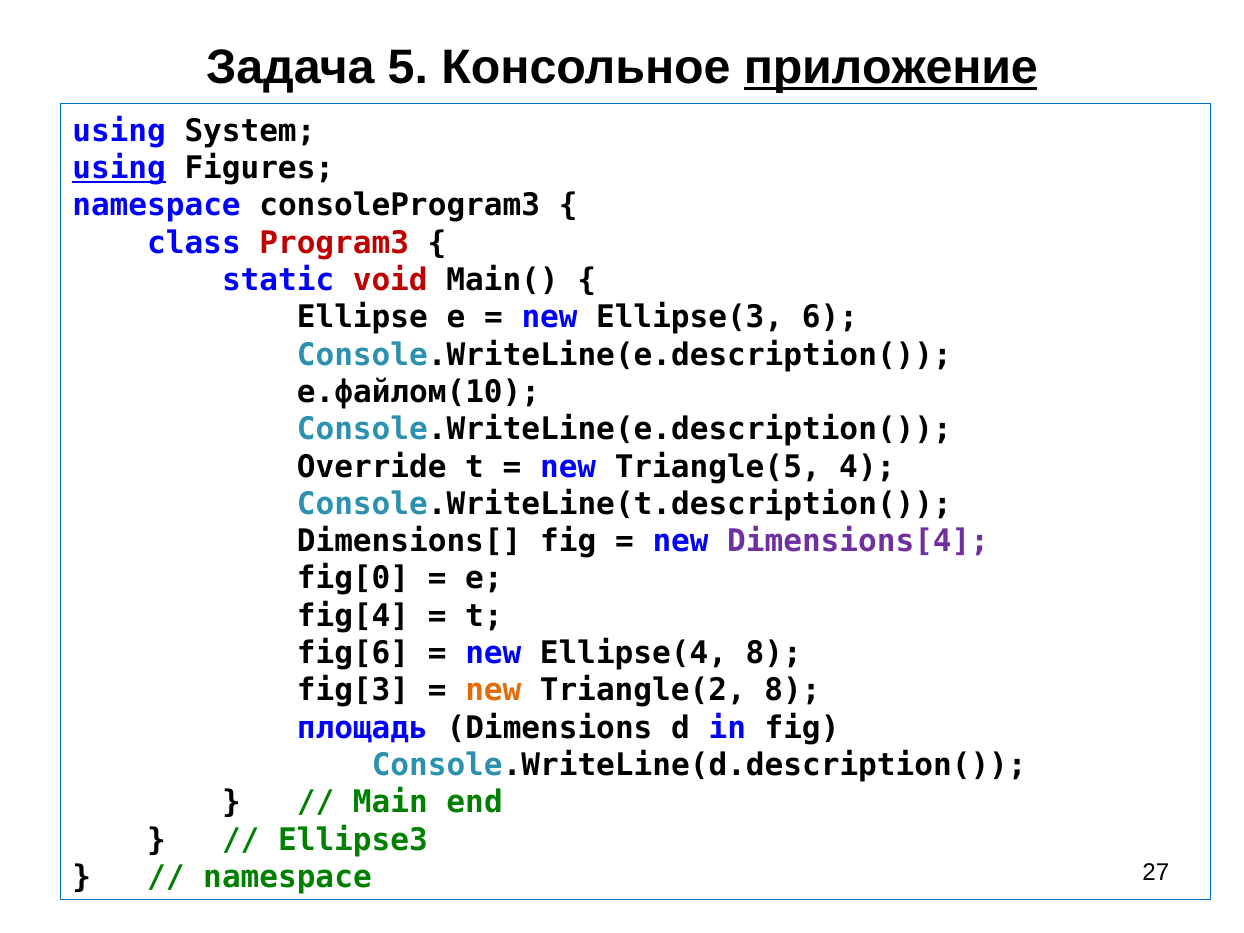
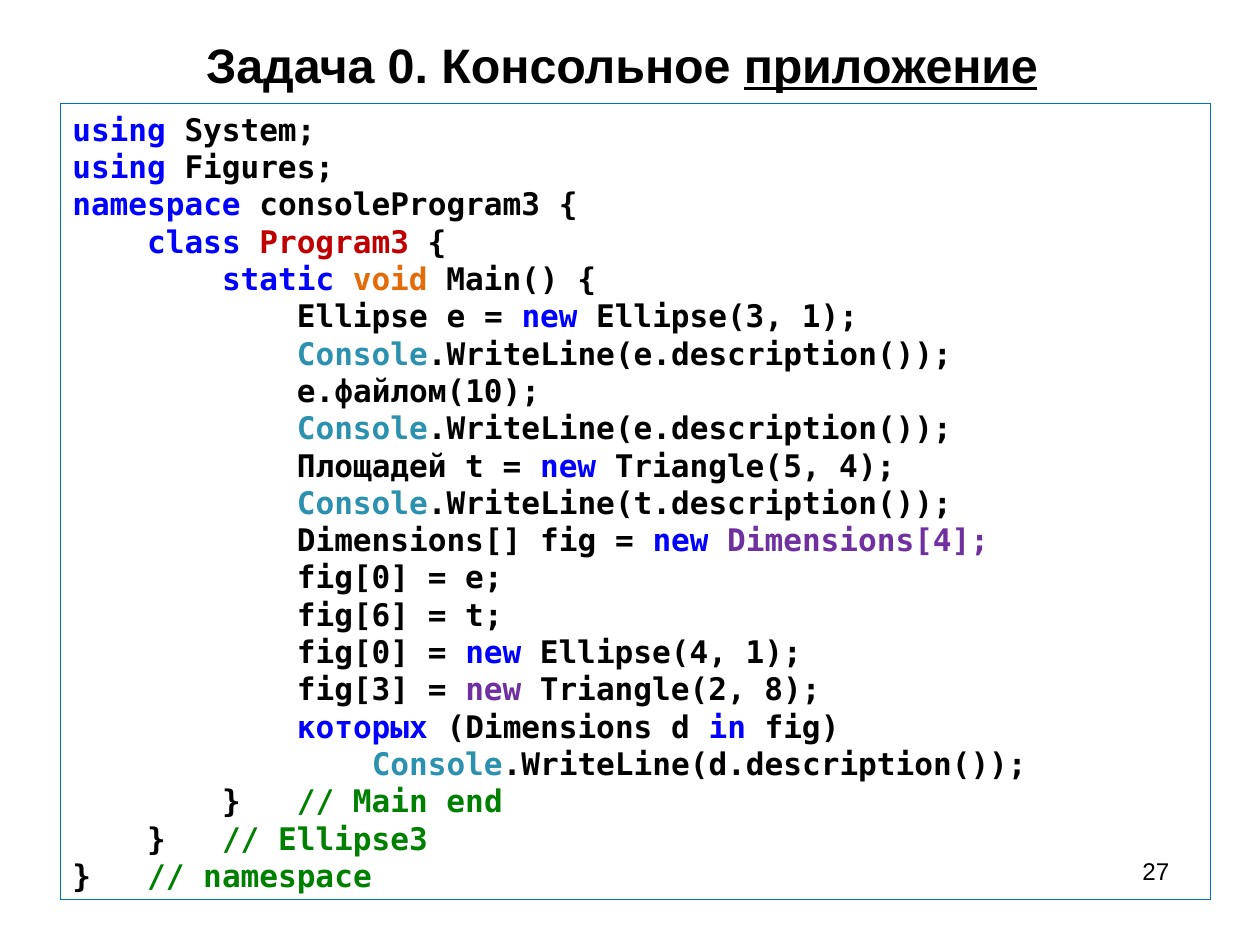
5: 5 -> 0 (408, 68)
using underline: present -> none (119, 168)
void colour: red -> orange (390, 280)
Ellipse(3 6: 6 -> 1 (830, 317)
Override: Override -> Площадей (372, 467)
fig[4: fig[4 -> fig[6 (353, 616)
fig[6: fig[6 -> fig[0 (353, 653)
Ellipse(4 8: 8 -> 1 (774, 653)
new colour: orange -> purple (493, 691)
площадь: площадь -> которых (362, 728)
